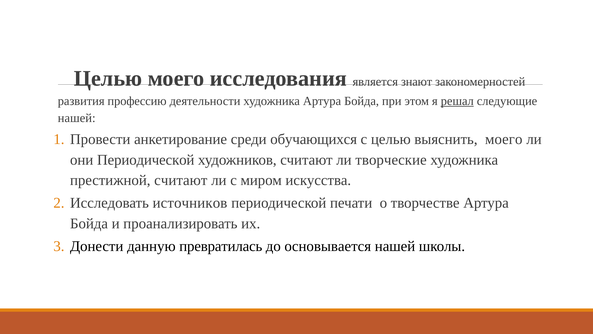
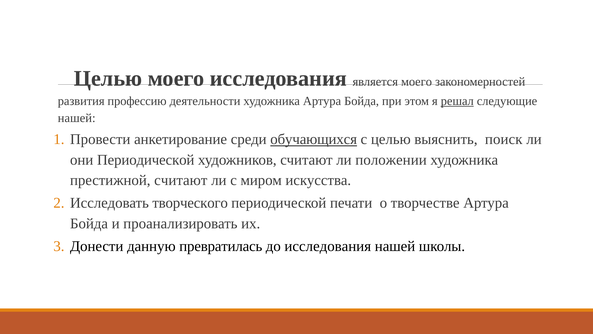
является знают: знают -> моего (417, 82)
обучающихся underline: none -> present (314, 139)
выяснить моего: моего -> поиск (504, 139)
творческие: творческие -> положении (391, 160)
источников: источников -> творческого (190, 203)
до основывается: основывается -> исследования (328, 246)
